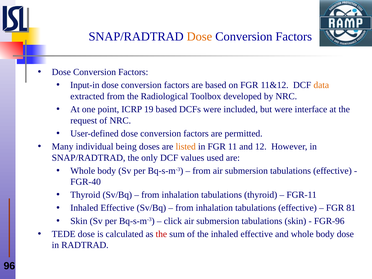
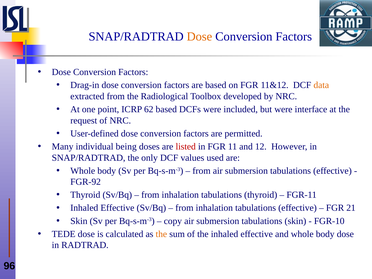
Input-in: Input-in -> Drag-in (85, 85)
19: 19 -> 62 (149, 109)
listed colour: orange -> red (186, 147)
FGR-40: FGR-40 -> FGR-92 (86, 182)
81: 81 -> 21 (351, 208)
click: click -> copy (173, 221)
FGR-96: FGR-96 -> FGR-10 (329, 221)
the colour: red -> orange (161, 234)
